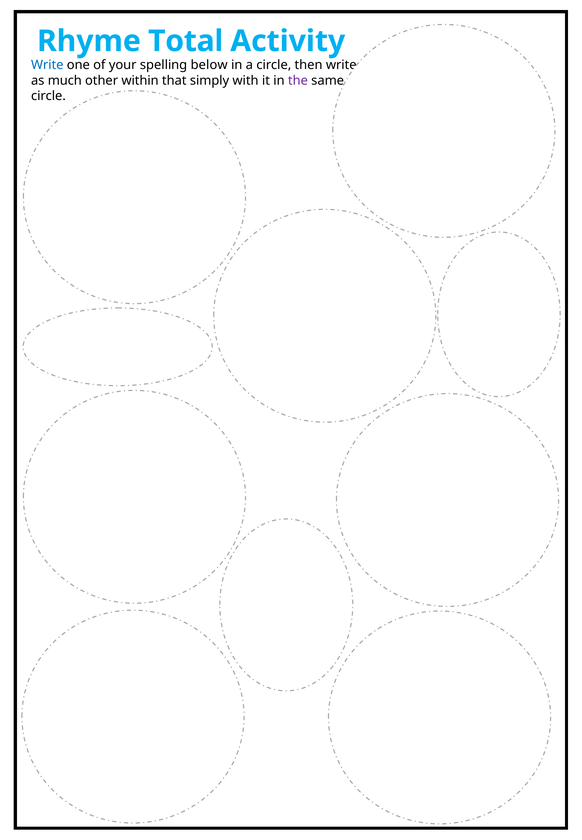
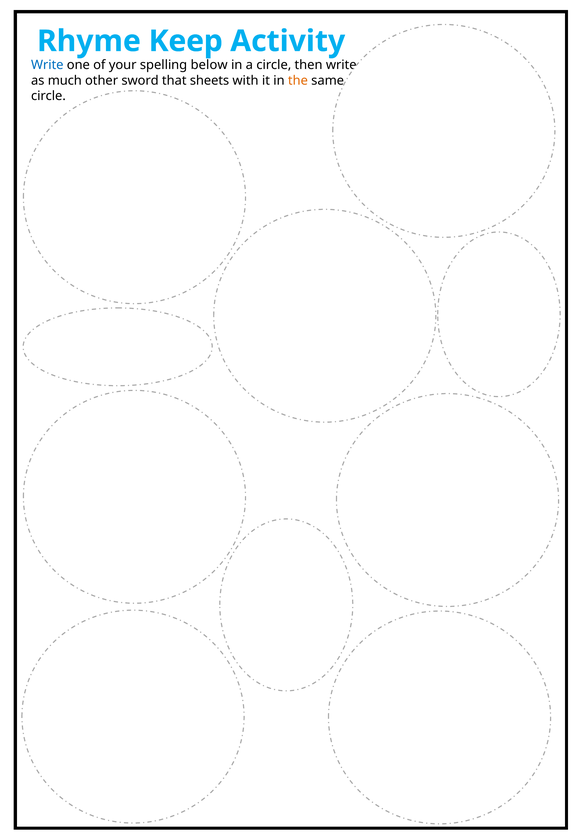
Total: Total -> Keep (186, 41)
within: within -> sword (140, 81)
simply: simply -> sheets (210, 81)
the colour: purple -> orange (298, 81)
